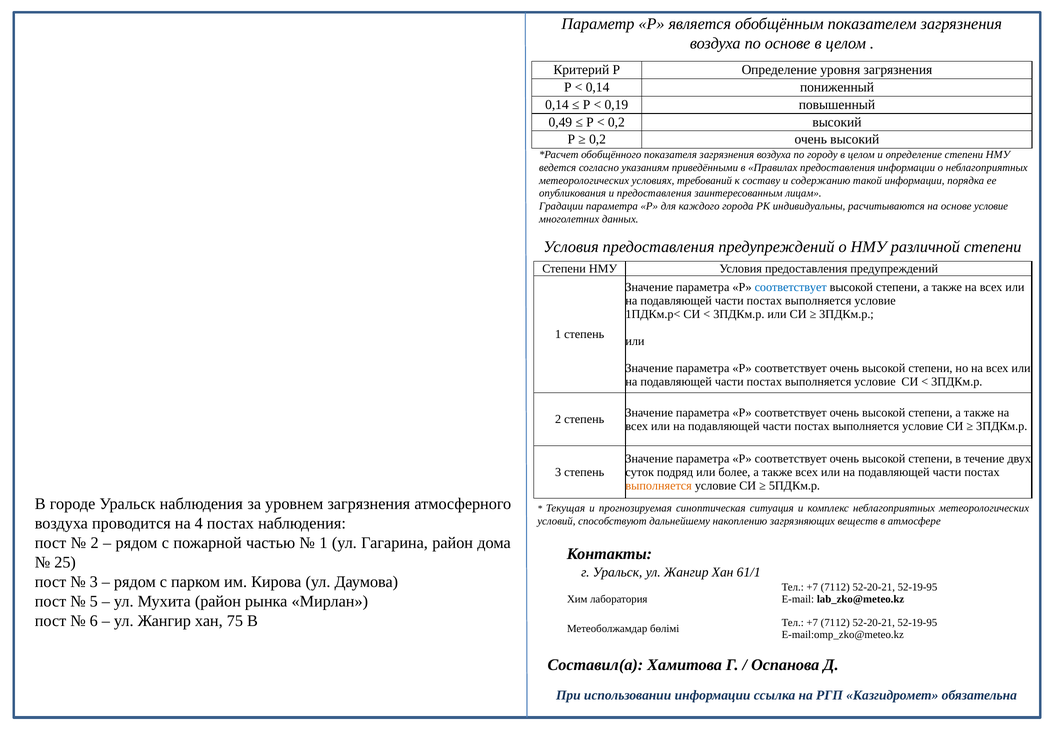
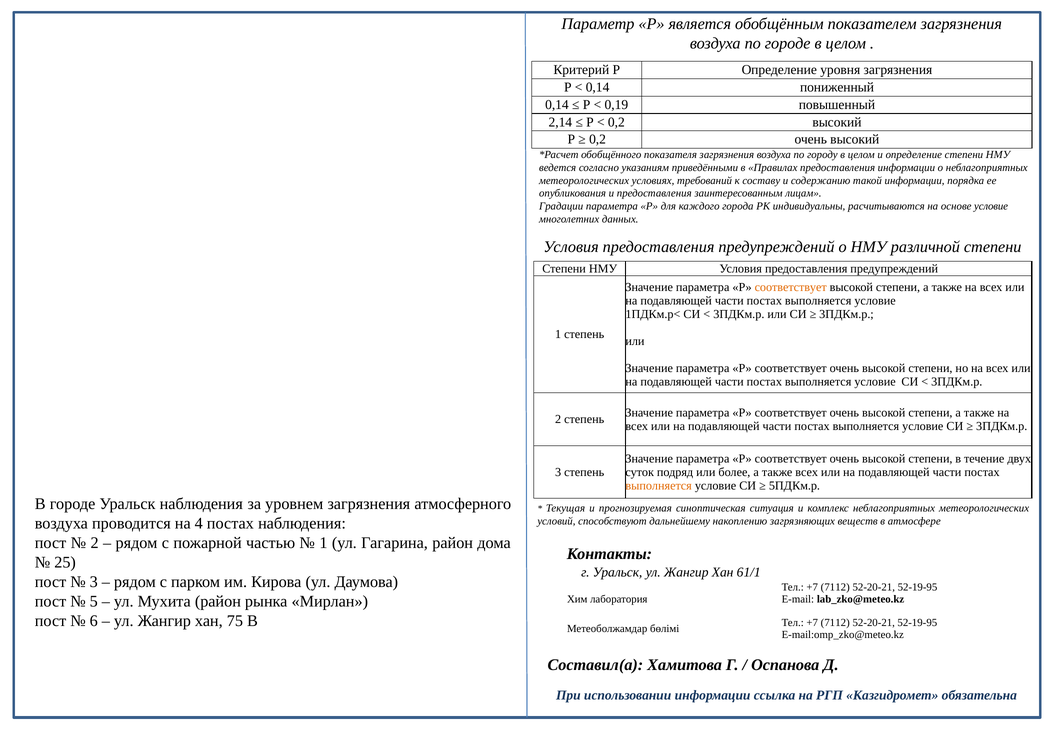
по основе: основе -> городе (788, 44)
0,49: 0,49 -> 2,14 (560, 122)
соответствует colour: blue -> orange (791, 287)
